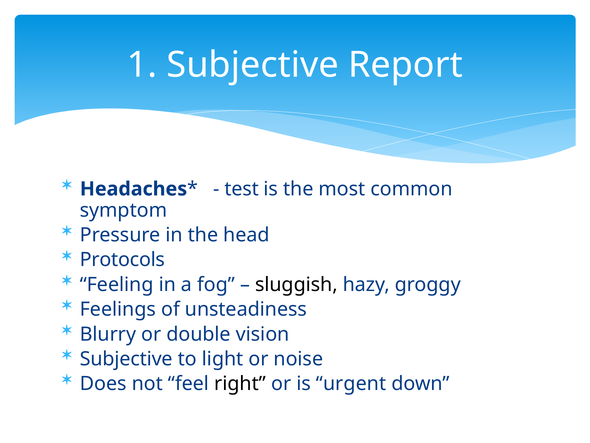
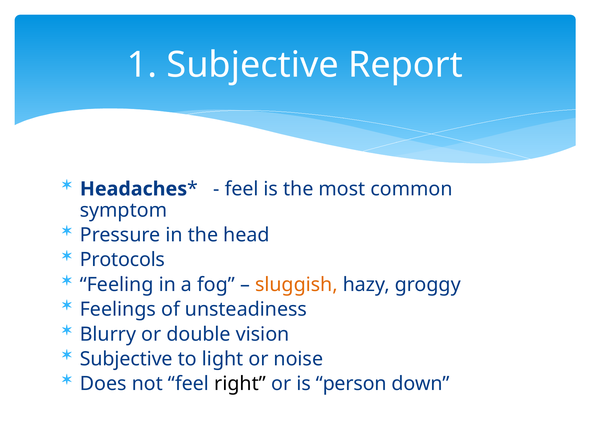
test: test -> feel (242, 189)
sluggish colour: black -> orange (296, 284)
urgent: urgent -> person (351, 383)
